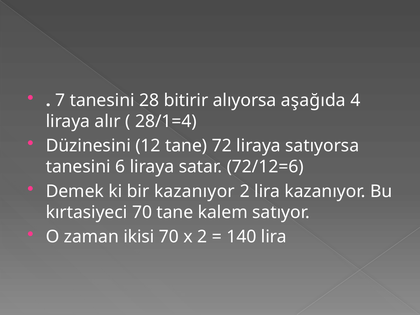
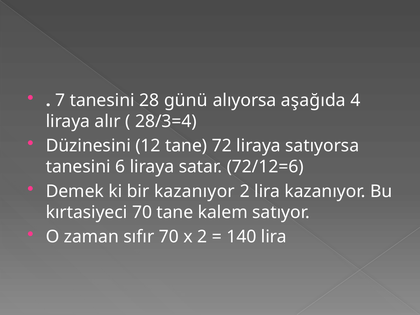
bitirir: bitirir -> günü (186, 100)
28/1=4: 28/1=4 -> 28/3=4 (166, 121)
ikisi: ikisi -> sıfır (139, 237)
